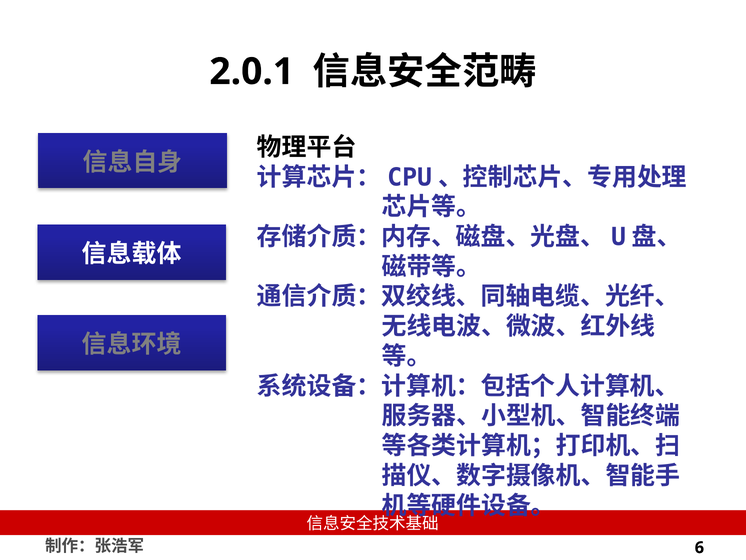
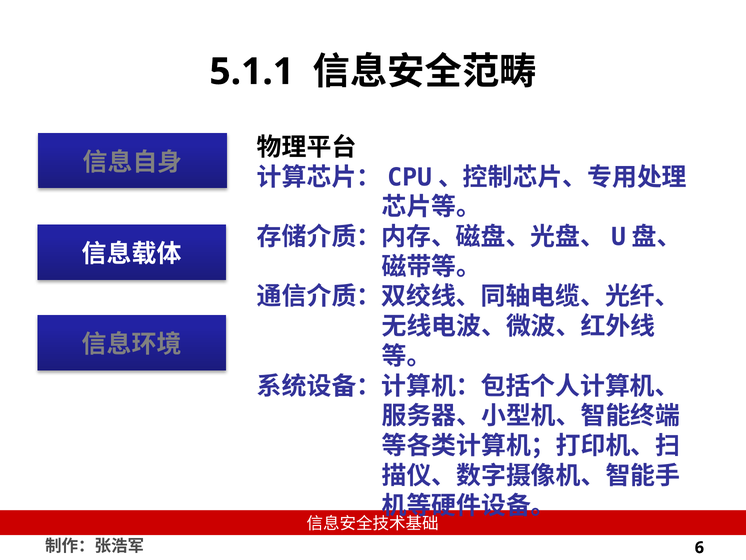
2.0.1: 2.0.1 -> 5.1.1 (252, 72)
